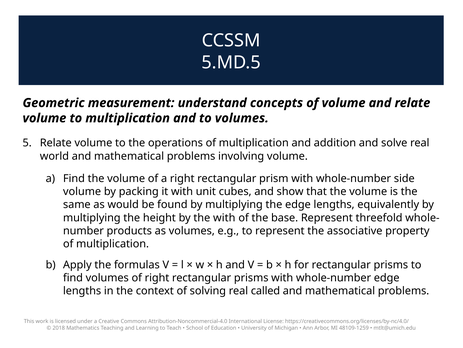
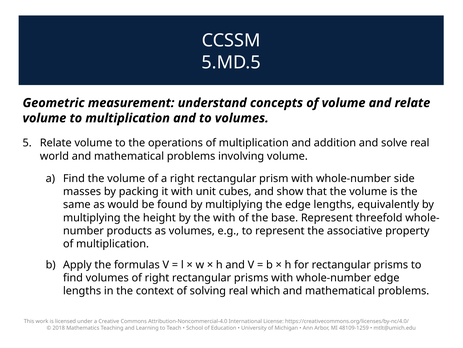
volume: volume -> masses (82, 191)
called: called -> which (265, 290)
